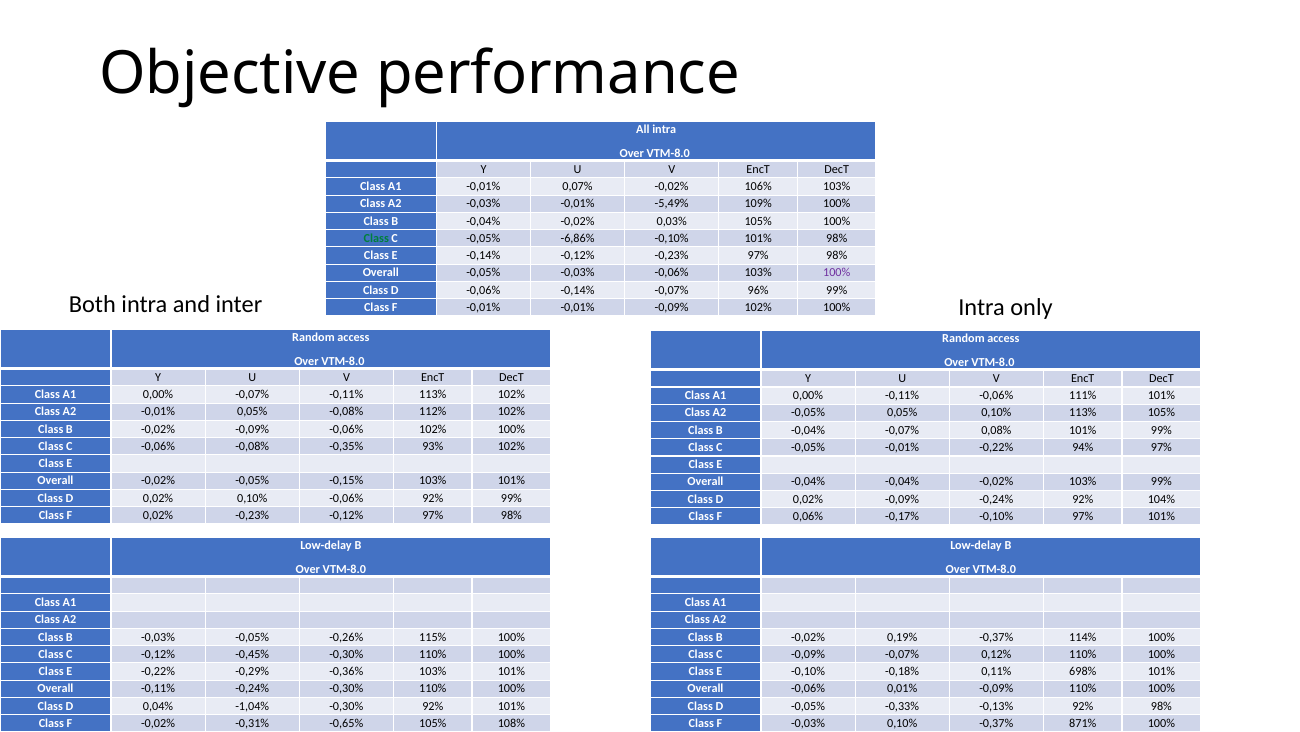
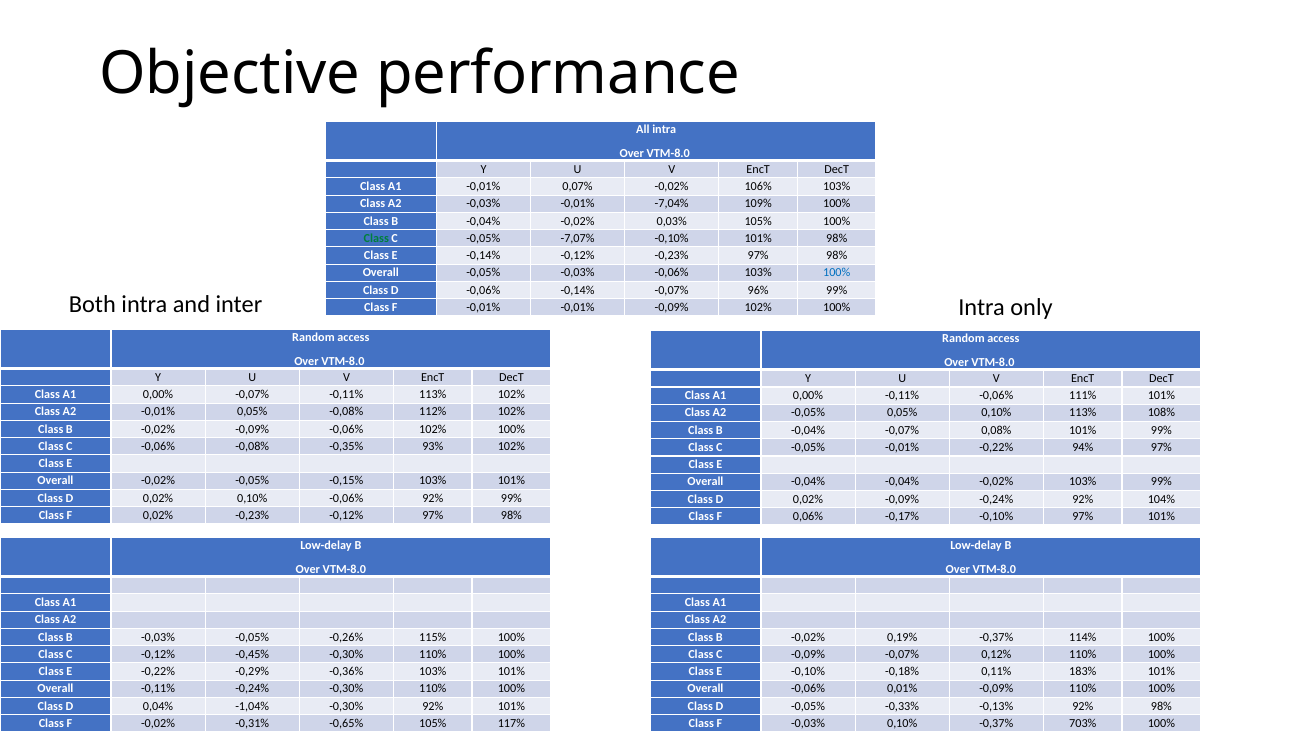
-5,49%: -5,49% -> -7,04% (672, 204)
-6,86%: -6,86% -> -7,07% (578, 238)
100% colour: purple -> blue (837, 273)
113% 105%: 105% -> 108% (1161, 412)
698%: 698% -> 183% (1083, 671)
108%: 108% -> 117% (511, 723)
871%: 871% -> 703% (1083, 723)
